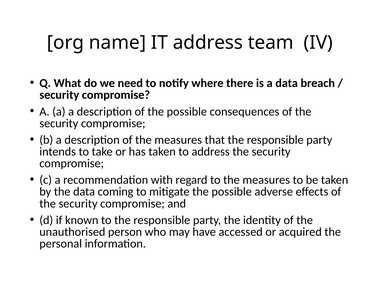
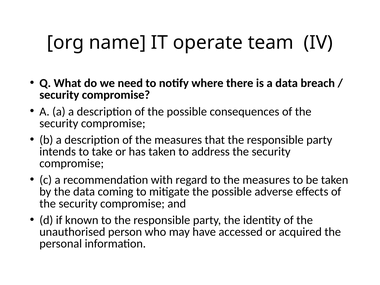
IT address: address -> operate (208, 43)
